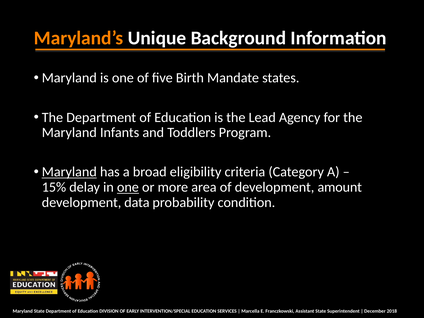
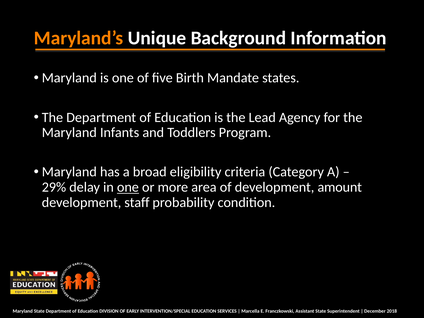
Maryland underline: present -> none (69, 172)
15%: 15% -> 29% (54, 187)
data: data -> staff (137, 202)
